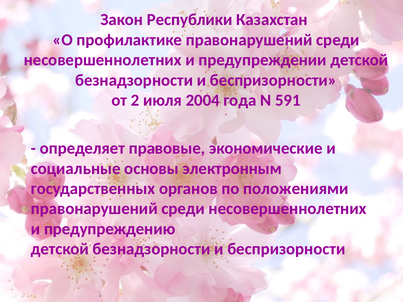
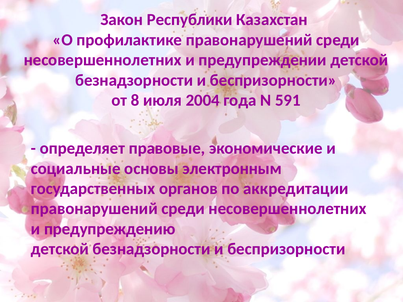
2: 2 -> 8 (135, 100)
положениями: положениями -> аккредитации (296, 189)
